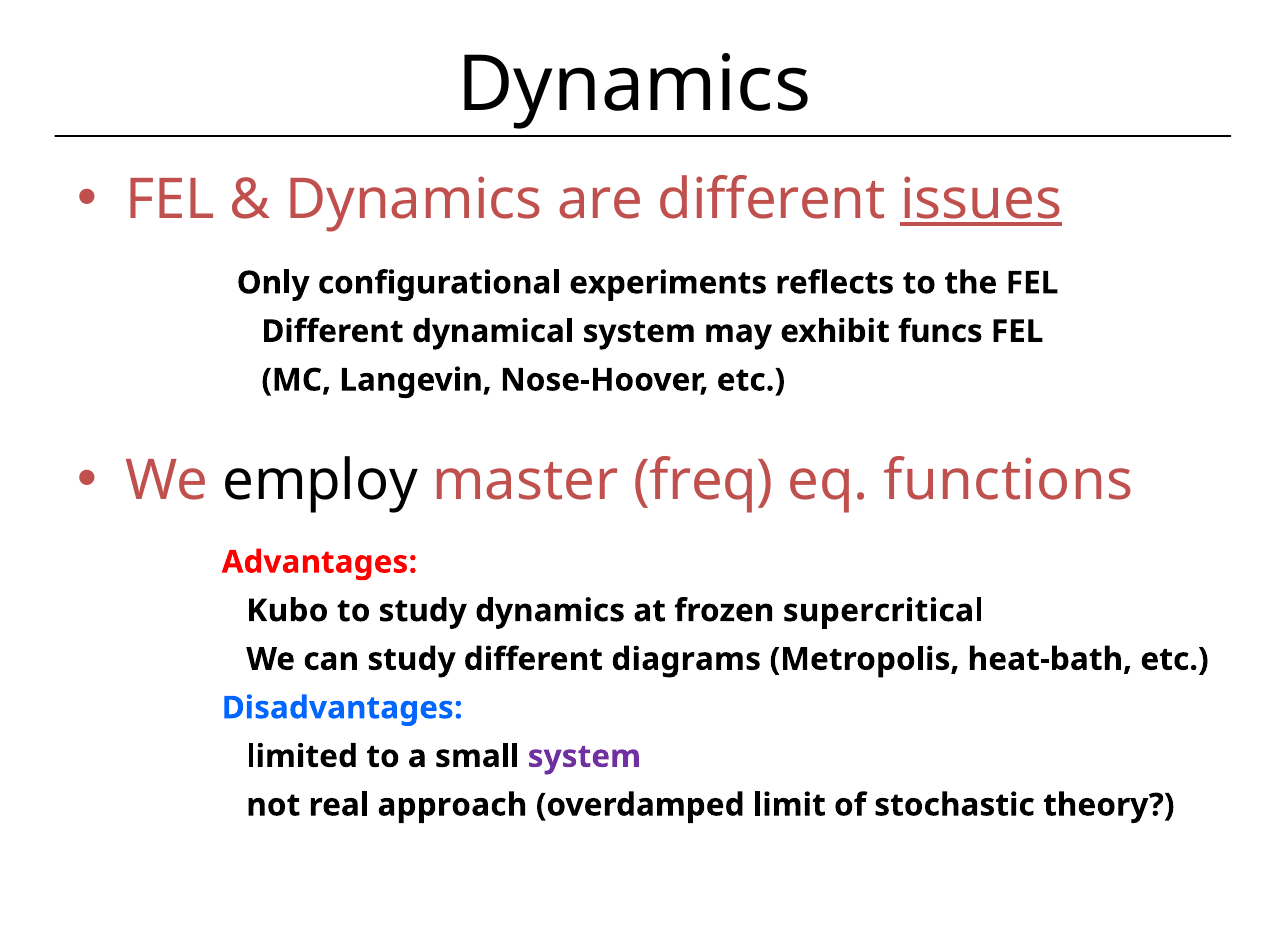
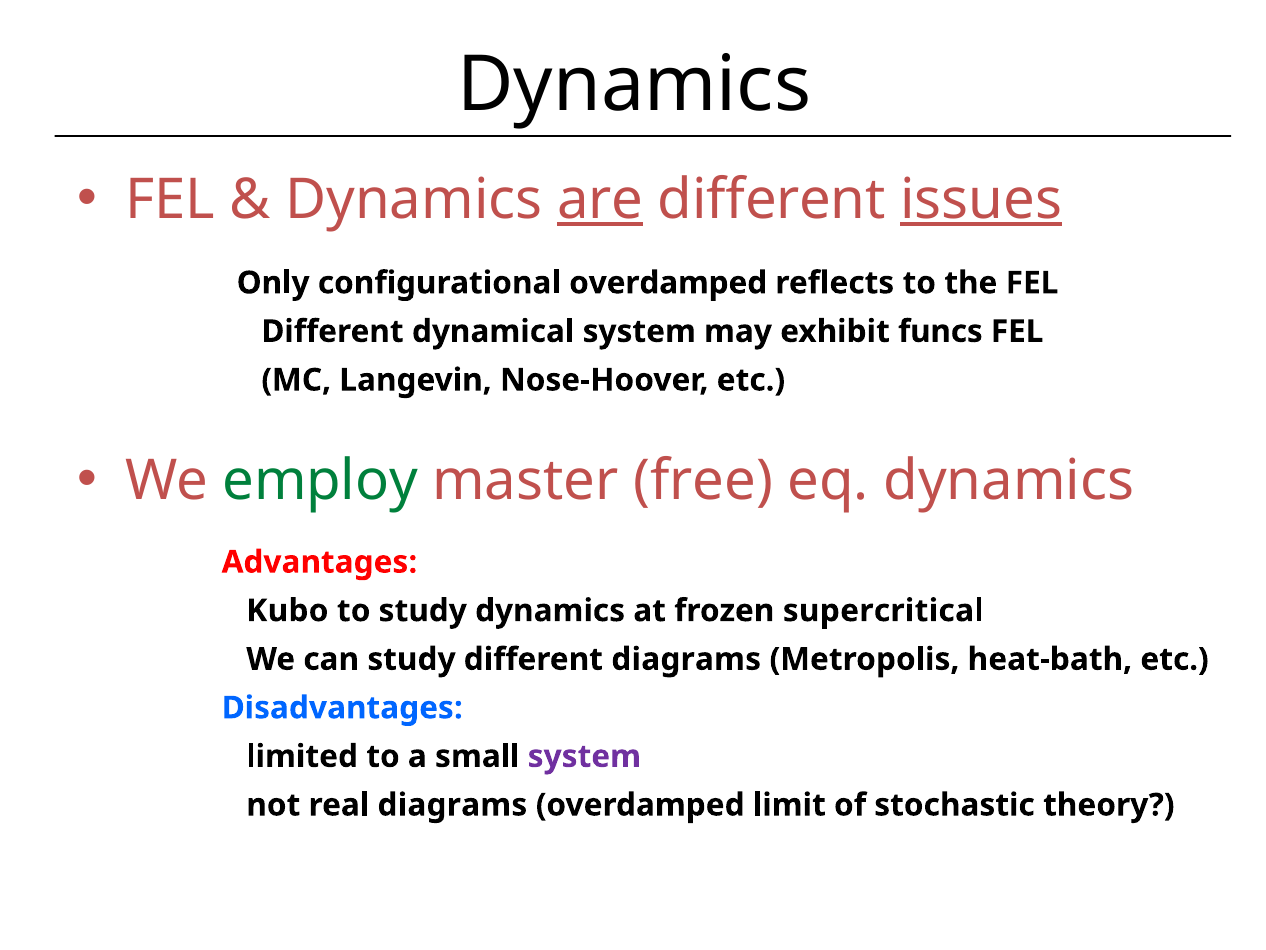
are underline: none -> present (600, 200)
configurational experiments: experiments -> overdamped (668, 283)
employ colour: black -> green (320, 481)
freq: freq -> free (703, 481)
eq functions: functions -> dynamics (1009, 481)
real approach: approach -> diagrams (452, 805)
